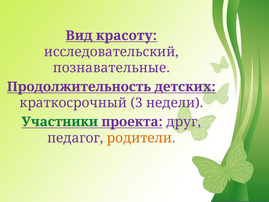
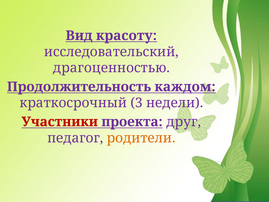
познавательные: познавательные -> драгоценностью (111, 68)
детских: детских -> каждом (185, 87)
Участники colour: green -> red (60, 122)
